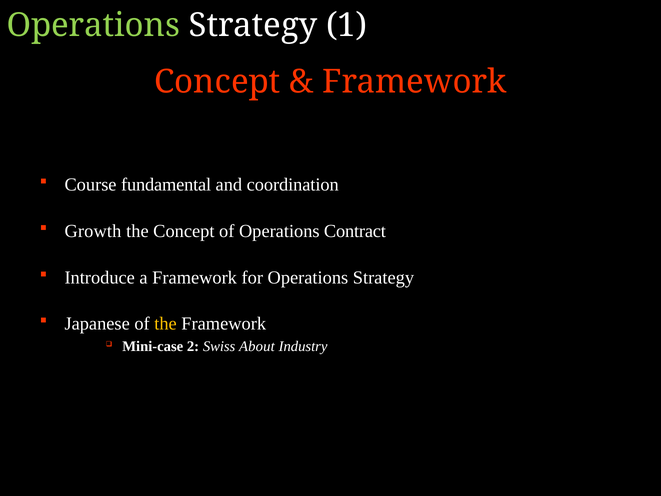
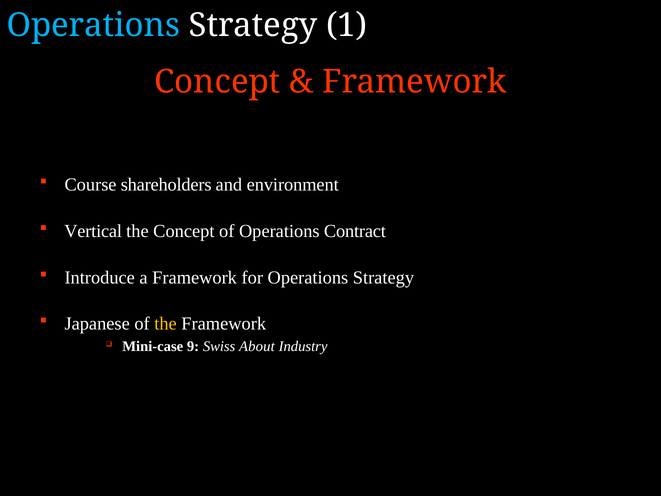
Operations colour: light green -> light blue (93, 25)
fundamental: fundamental -> shareholders (166, 185)
coordination: coordination -> environment (293, 185)
Growth: Growth -> Vertical (93, 231)
2: 2 -> 9 (193, 346)
